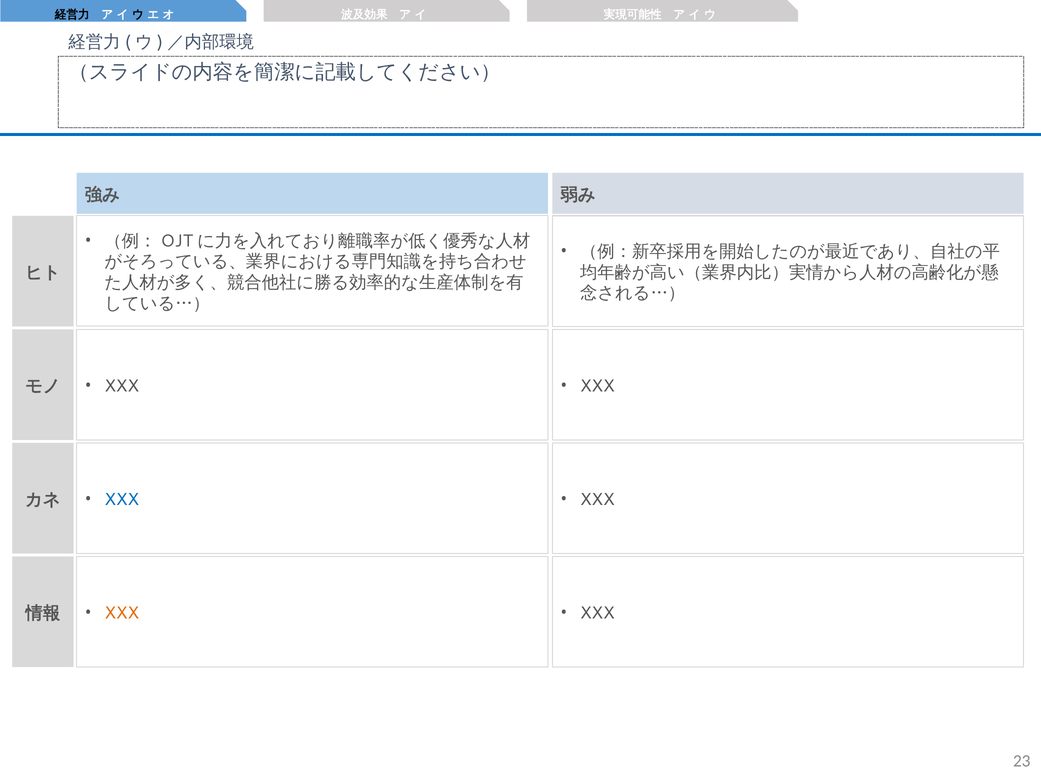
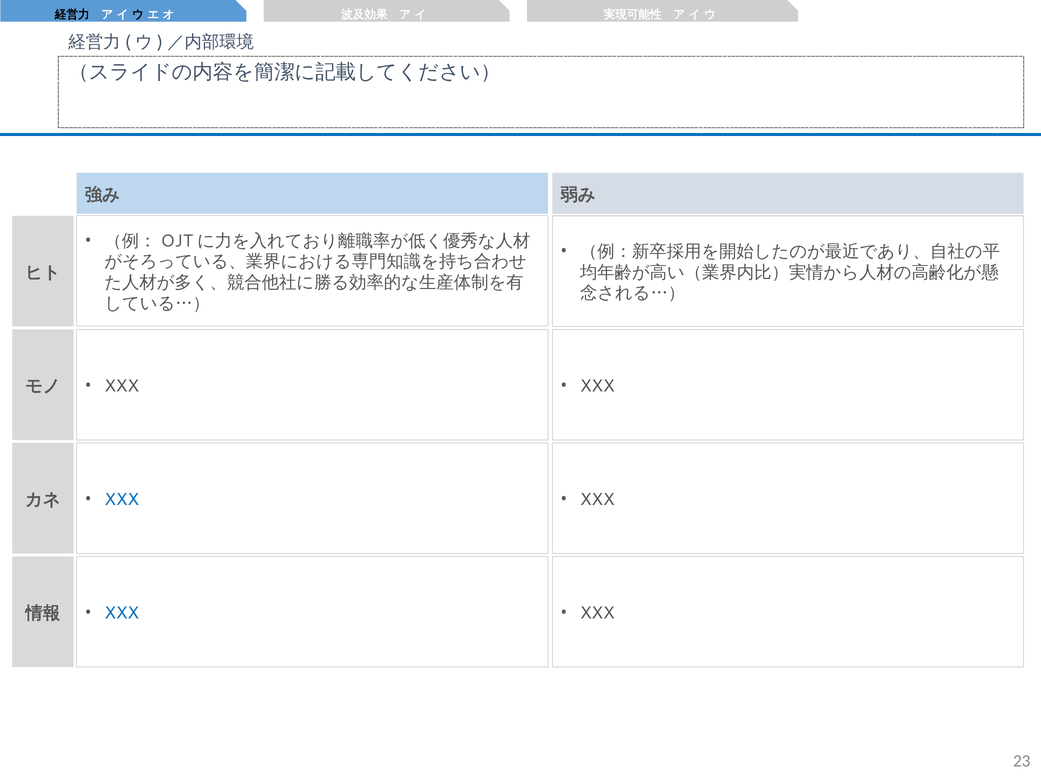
XXX colour: orange -> blue (122, 613)
